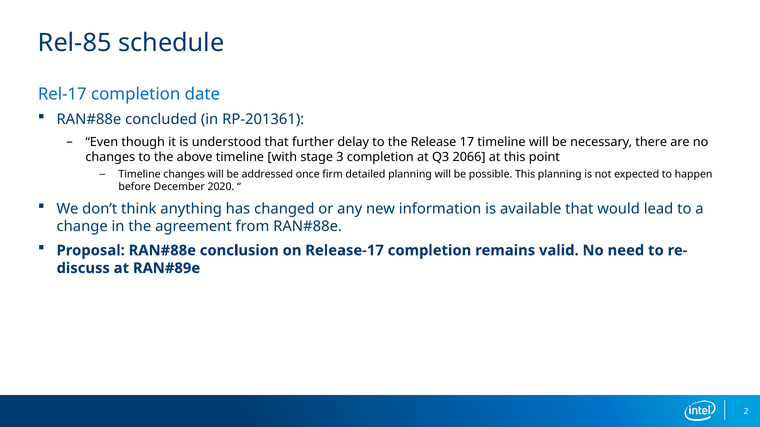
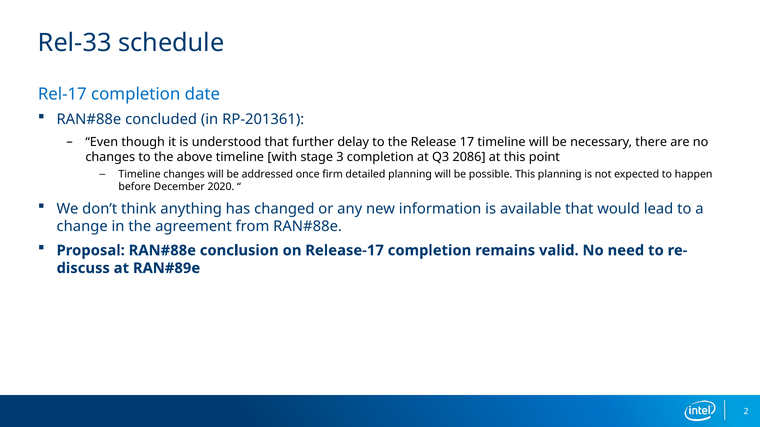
Rel-85: Rel-85 -> Rel-33 (75, 43)
2066: 2066 -> 2086 (469, 157)
